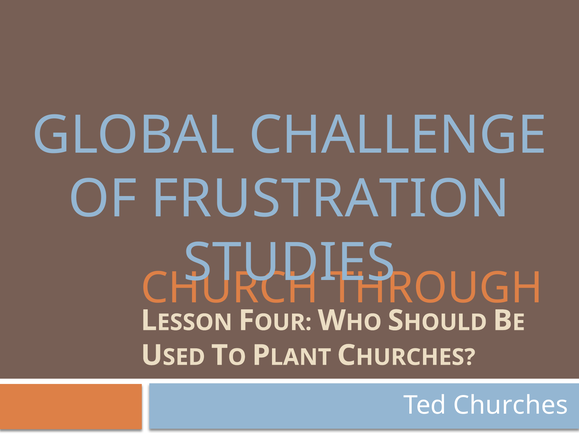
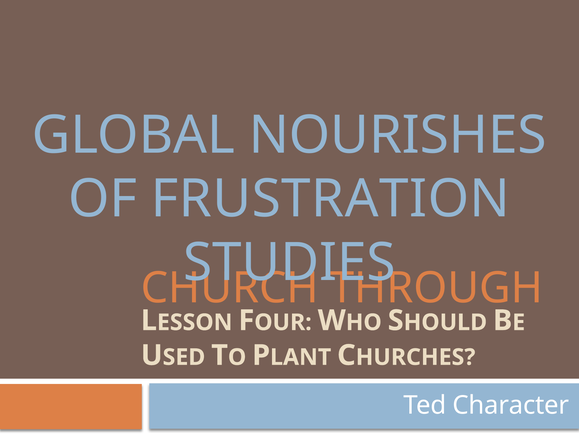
CHALLENGE: CHALLENGE -> NOURISHES (398, 135)
Churches: Churches -> Character (511, 405)
